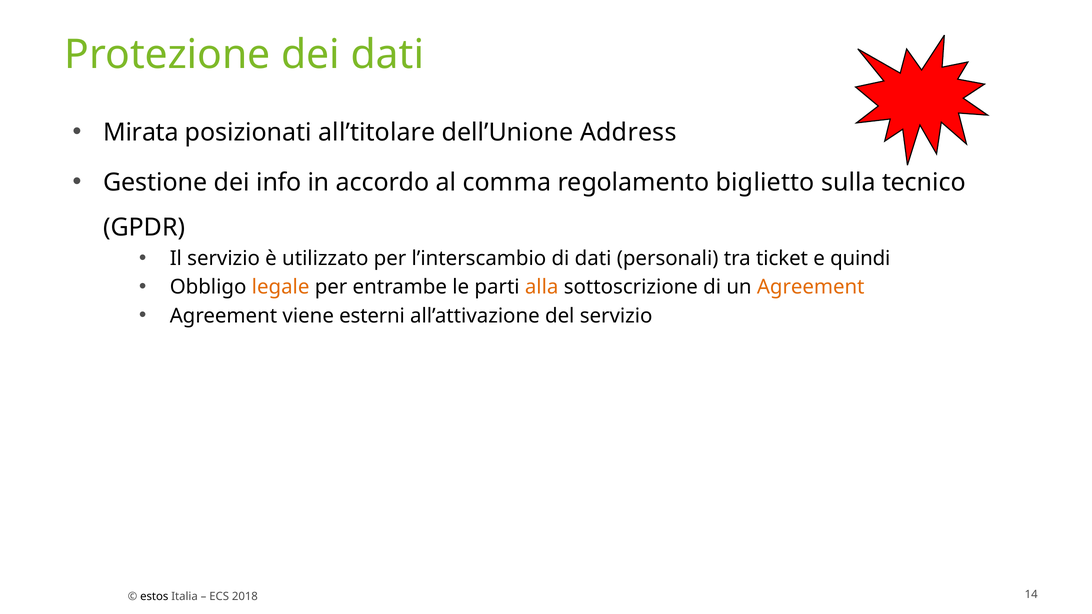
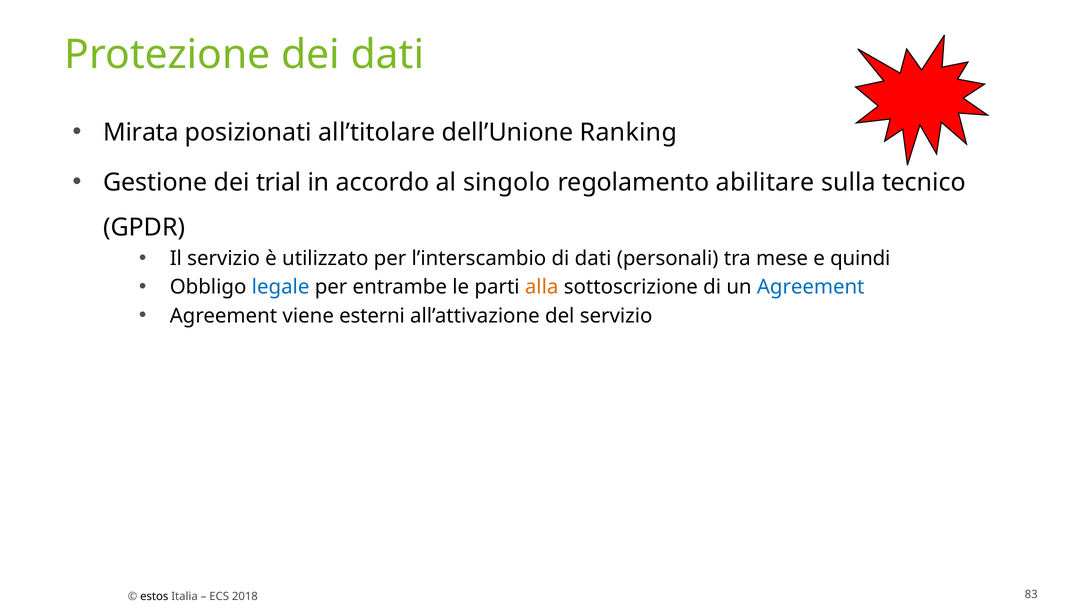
Address: Address -> Ranking (628, 132)
info: info -> trial (279, 182)
comma: comma -> singolo (507, 182)
biglietto: biglietto -> abilitare (765, 182)
ticket: ticket -> mese (782, 259)
legale colour: orange -> blue (281, 287)
Agreement colour: orange -> blue (811, 287)
14: 14 -> 83 (1031, 595)
